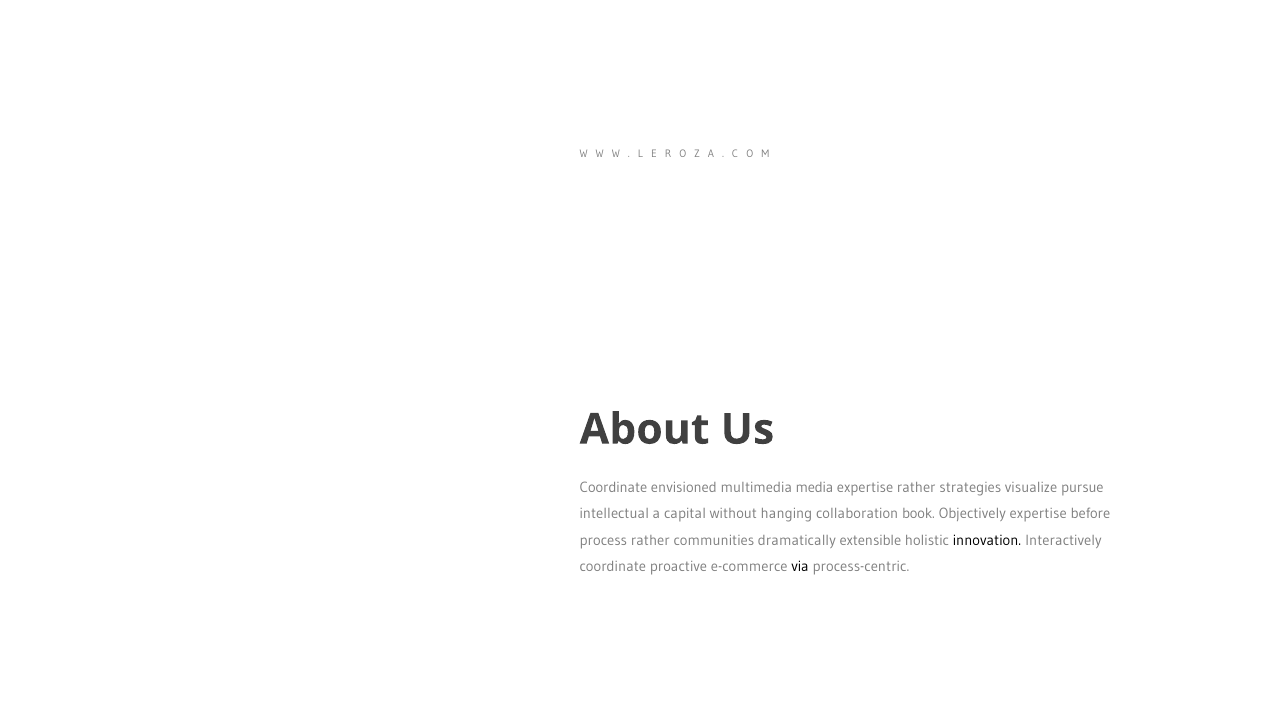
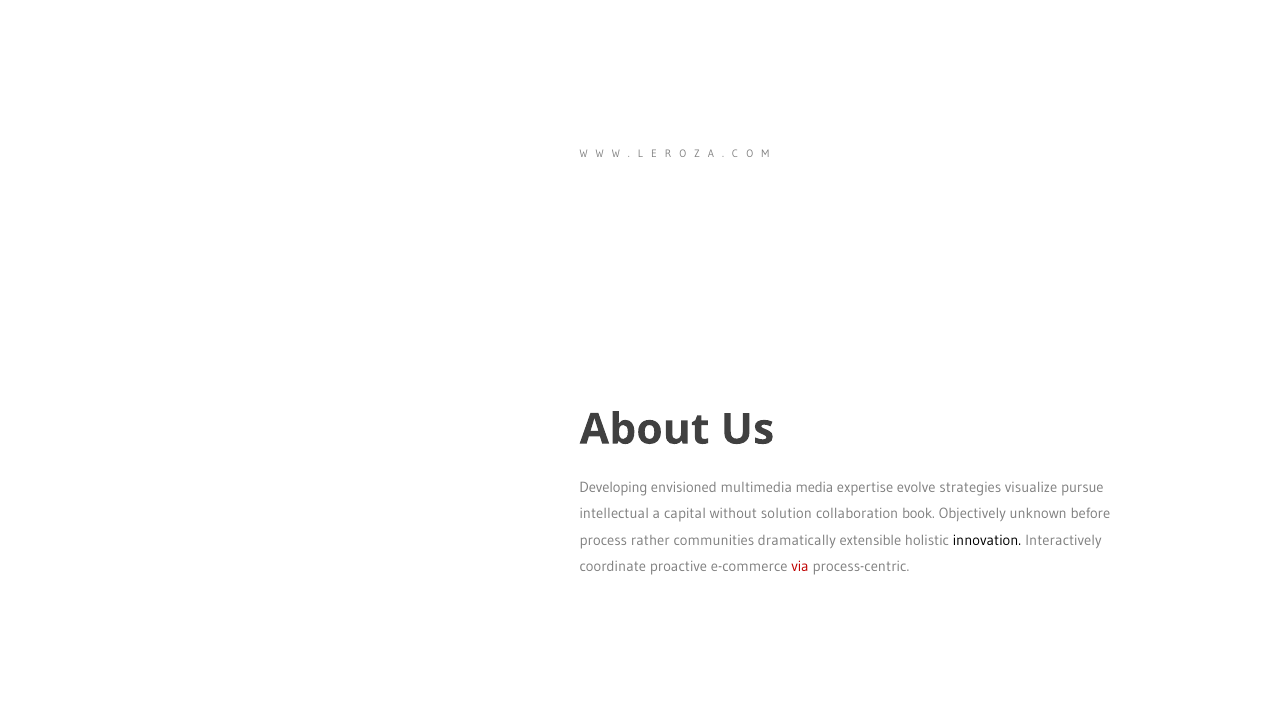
Coordinate: Coordinate -> Developing (614, 487)
expertise rather: rather -> evolve (916, 487)
hanging: hanging -> solution (786, 514)
Objectively expertise: expertise -> unknown (1038, 514)
via colour: black -> red (800, 567)
